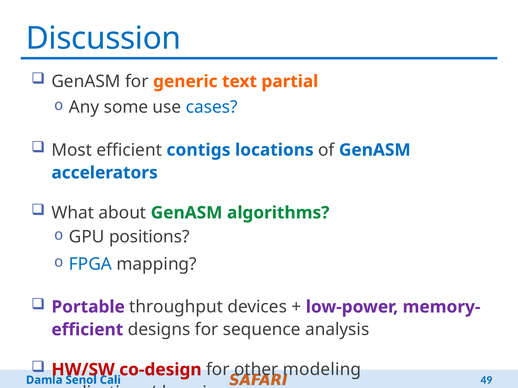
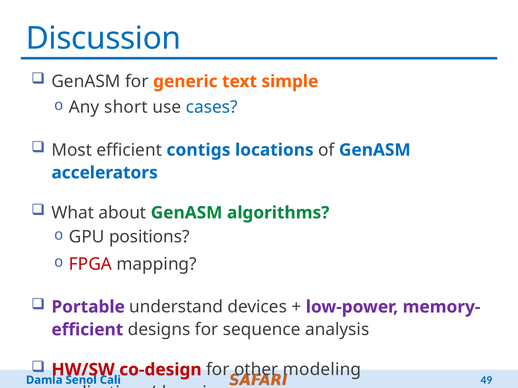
partial: partial -> simple (290, 82)
some: some -> short (126, 107)
FPGA colour: blue -> red (90, 264)
throughput: throughput -> understand (176, 307)
